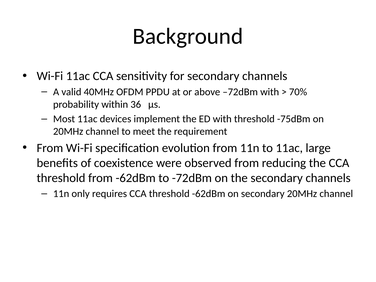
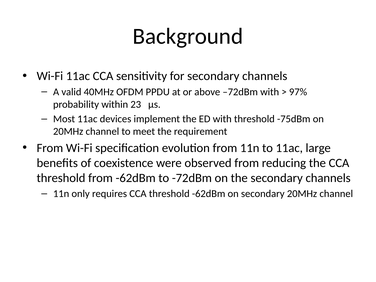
70%: 70% -> 97% (298, 92)
36: 36 -> 23 (136, 104)
